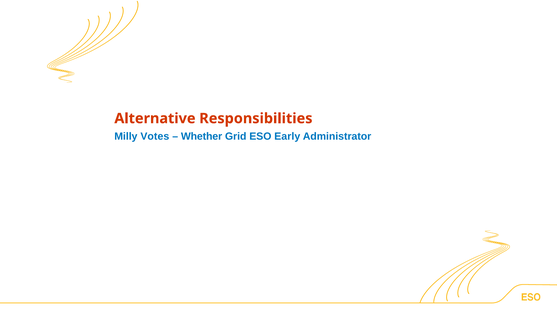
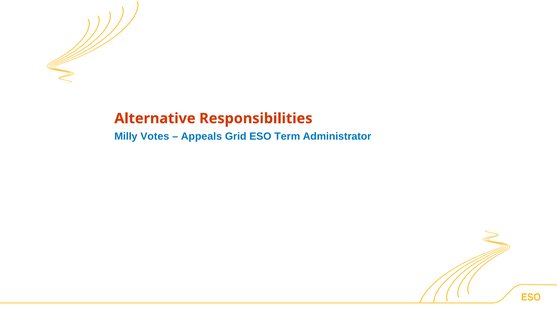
Whether: Whether -> Appeals (201, 136)
Early: Early -> Term (287, 136)
